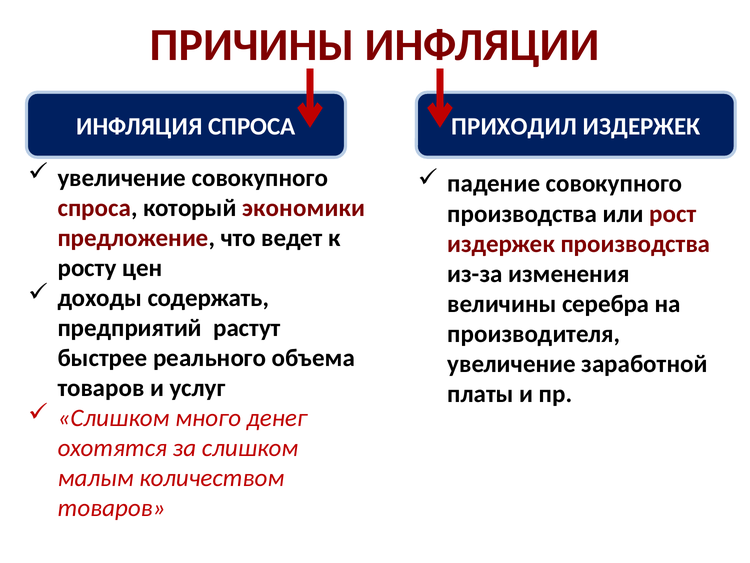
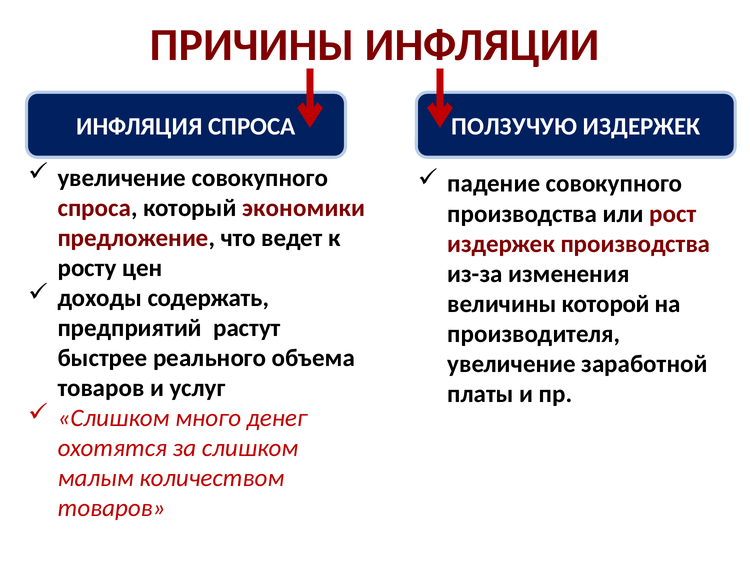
ПРИХОДИЛ: ПРИХОДИЛ -> ПОЛЗУЧУЮ (514, 126)
серебра: серебра -> которой (606, 304)
